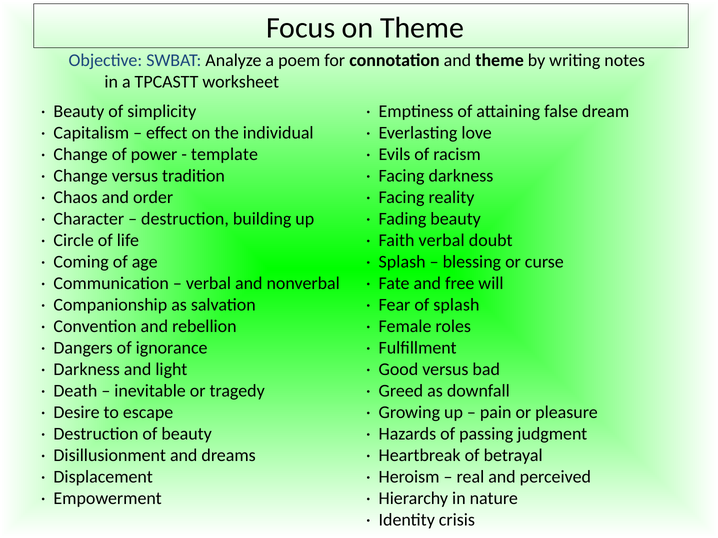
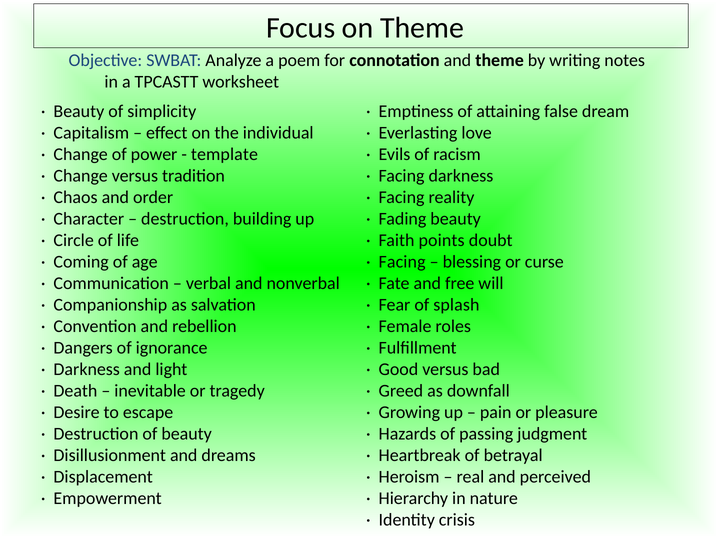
Faith verbal: verbal -> points (442, 241)
Splash: Splash -> Facing (402, 262)
